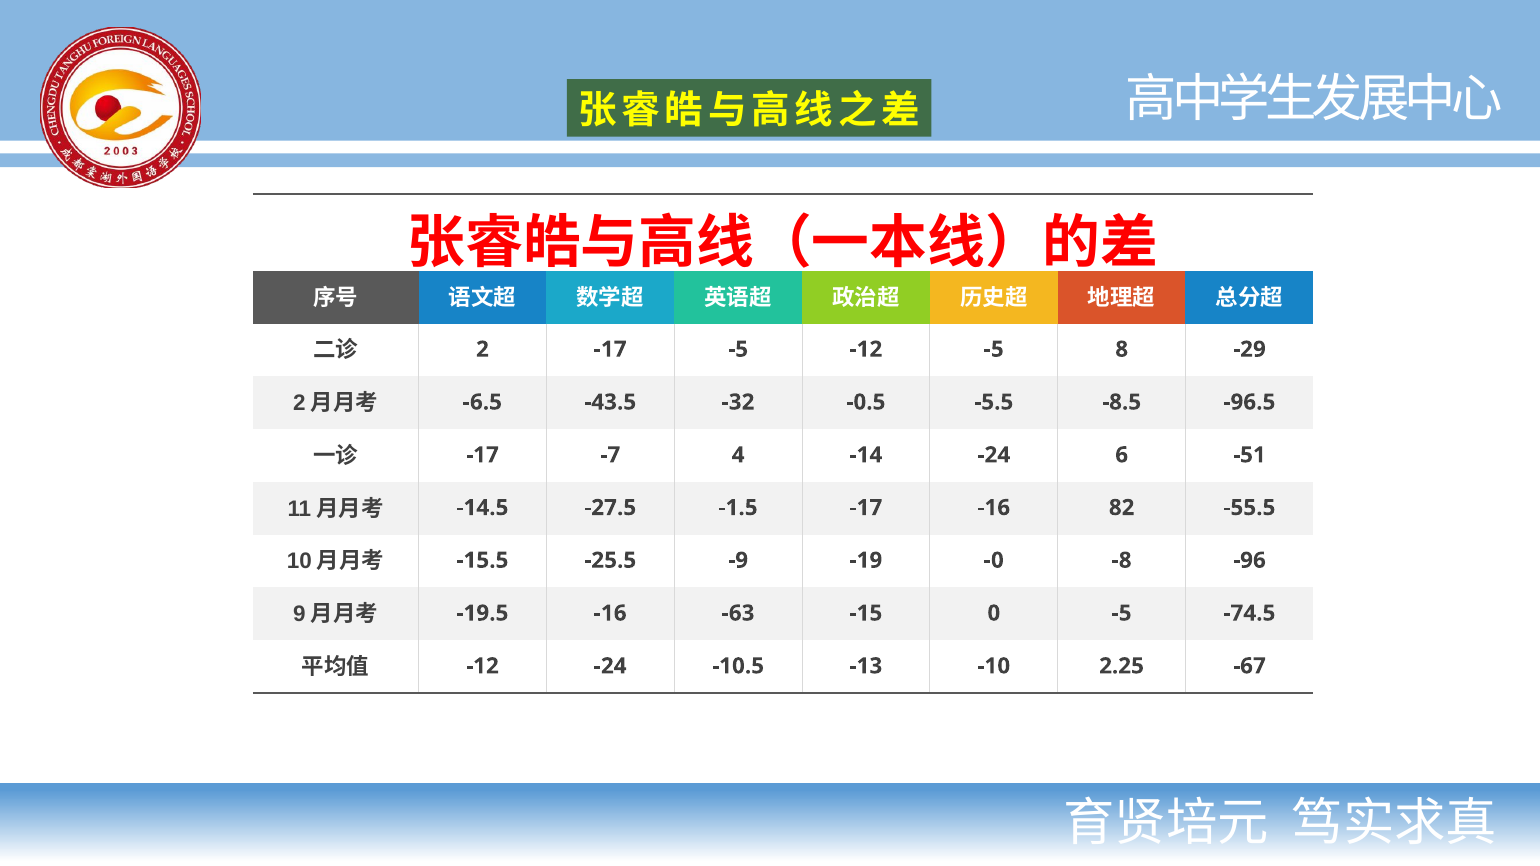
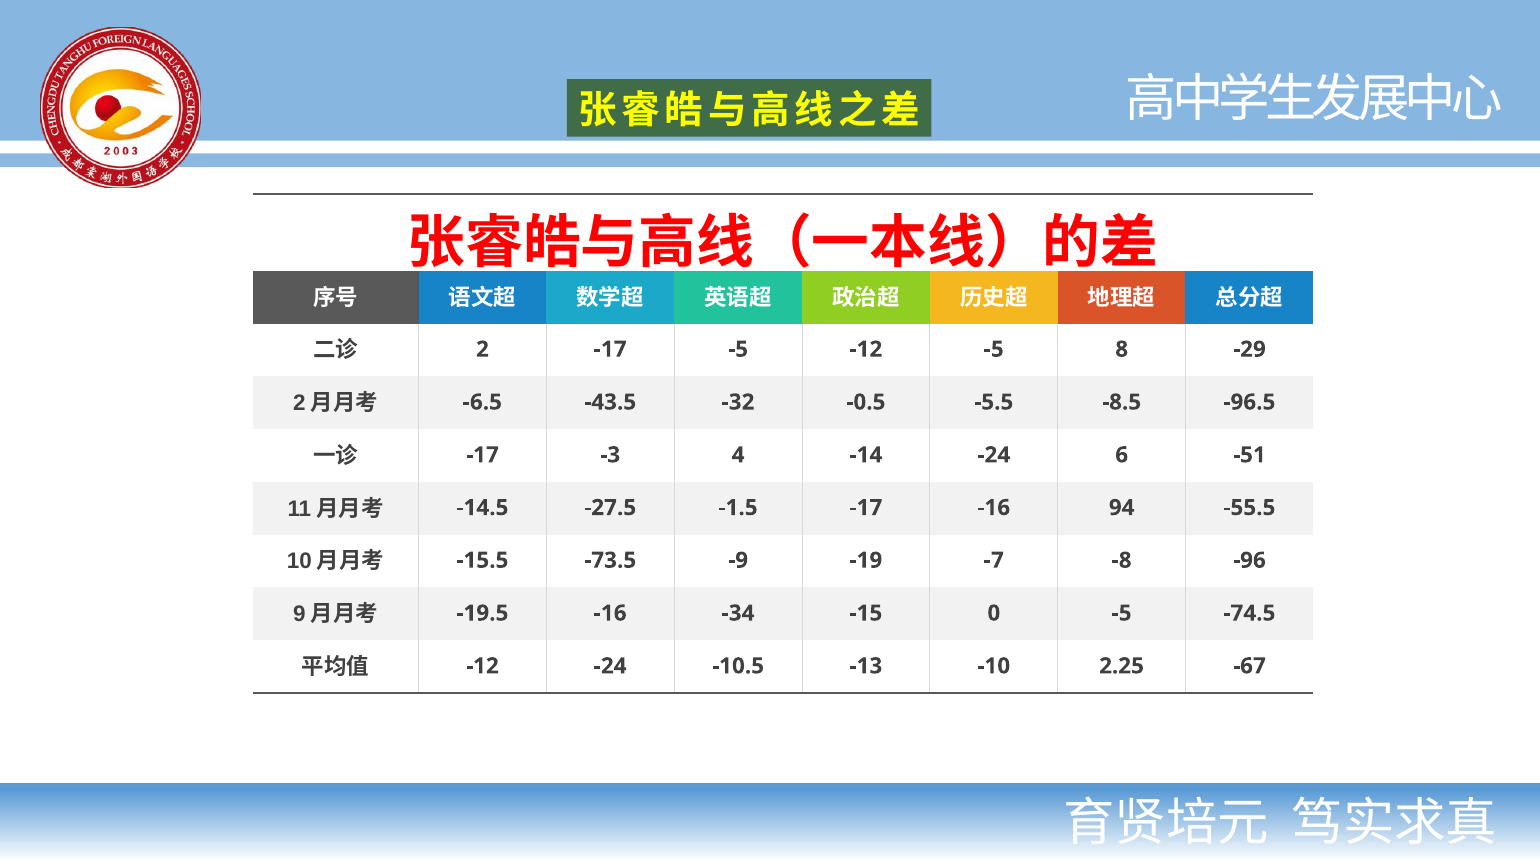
-7: -7 -> -3 (610, 455)
82: 82 -> 94 (1122, 508)
-25.5: -25.5 -> -73.5 (610, 560)
-0: -0 -> -7 (994, 560)
-63: -63 -> -34 (738, 613)
